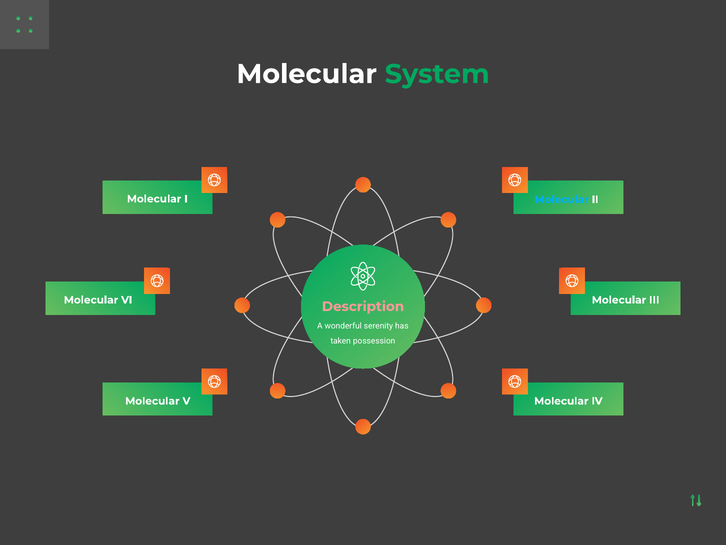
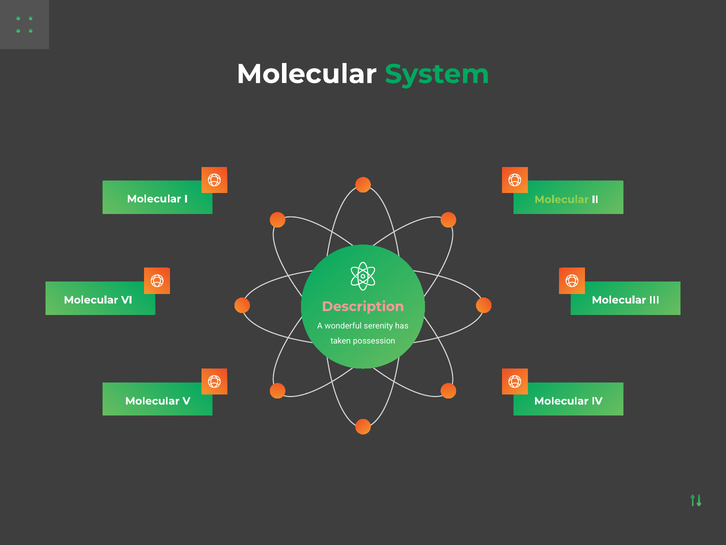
Molecular colour: light blue -> light green (562, 199)
